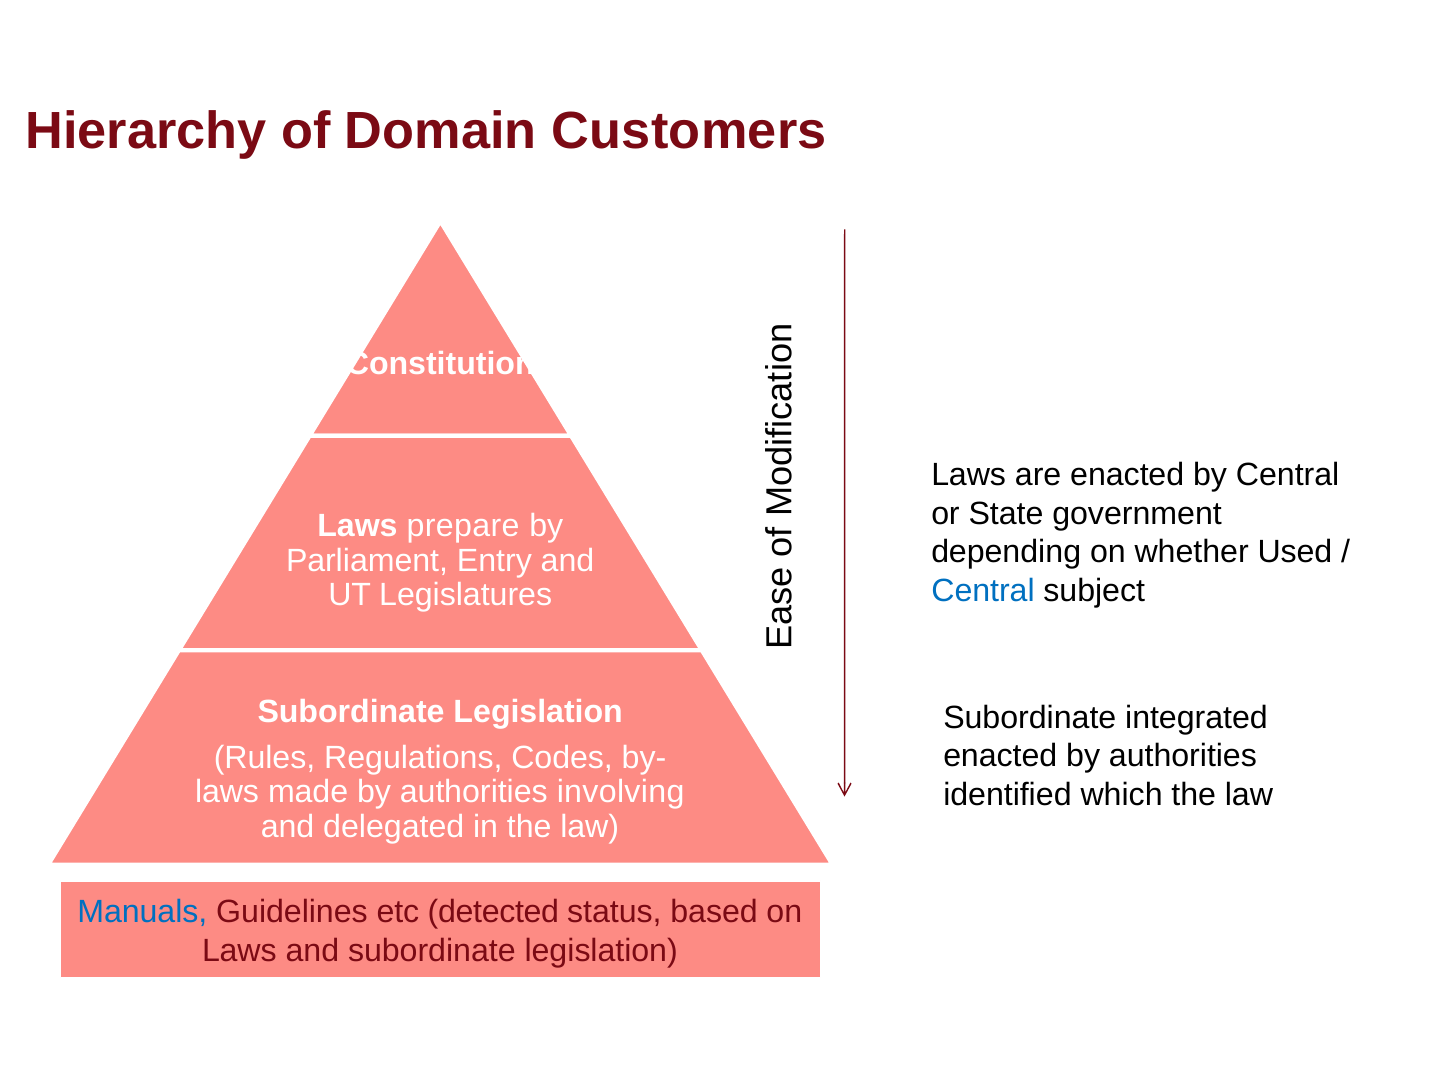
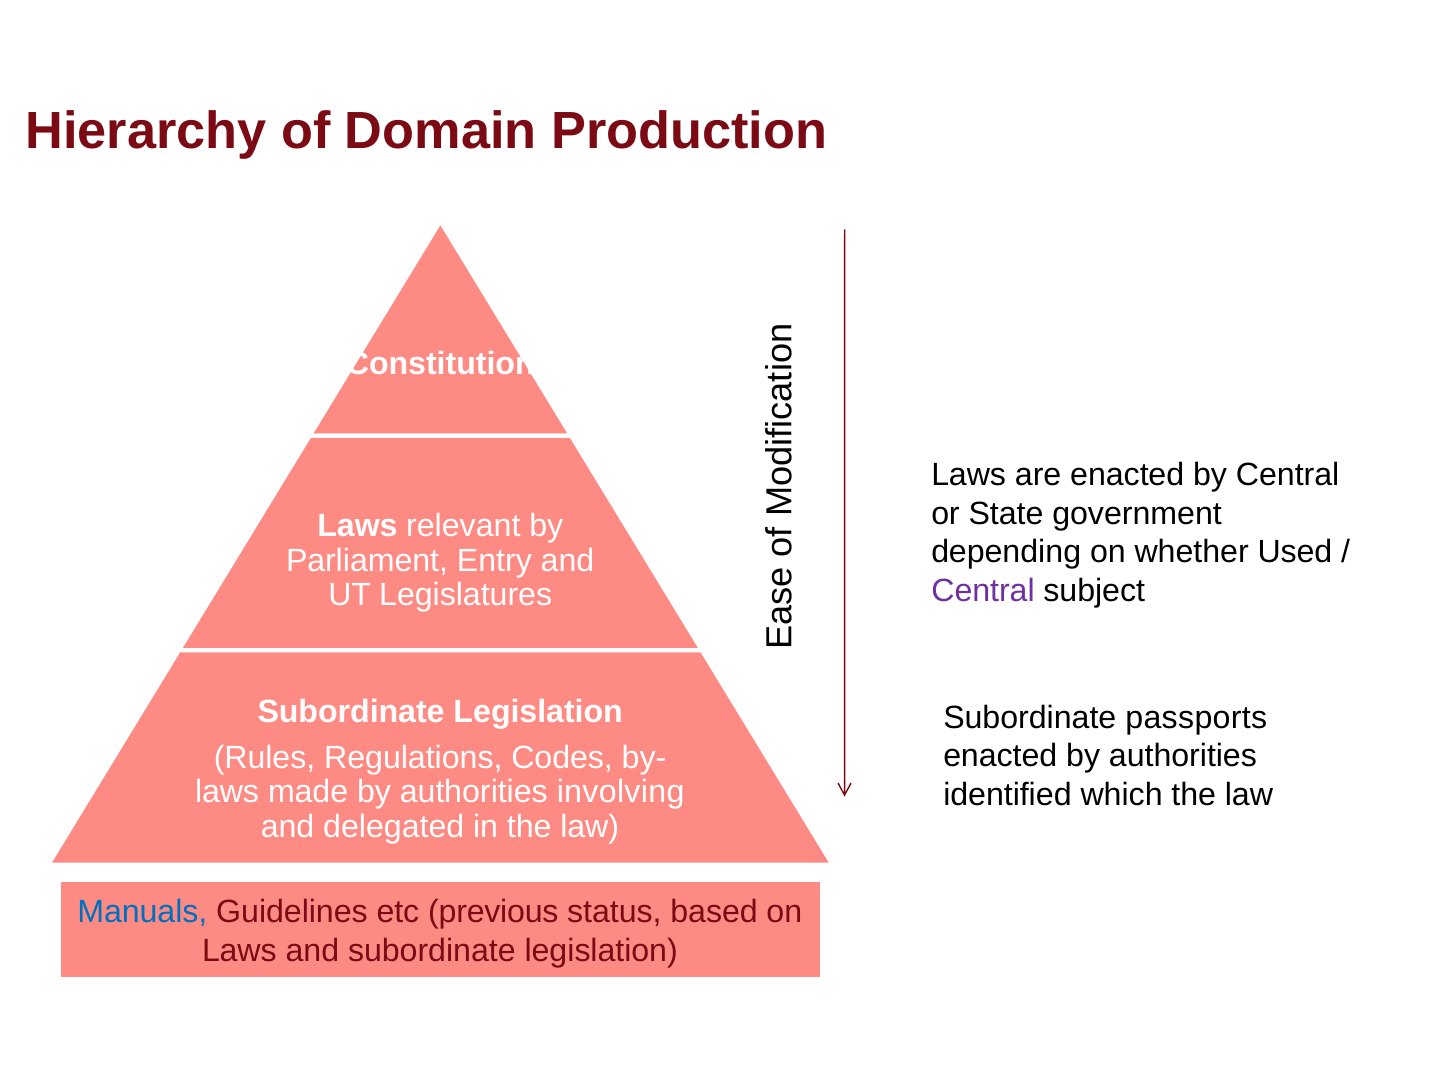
Customers: Customers -> Production (689, 131)
prepare: prepare -> relevant (463, 526)
Central colour: blue -> purple (983, 591)
integrated: integrated -> passports (1196, 718)
detected: detected -> previous (493, 912)
